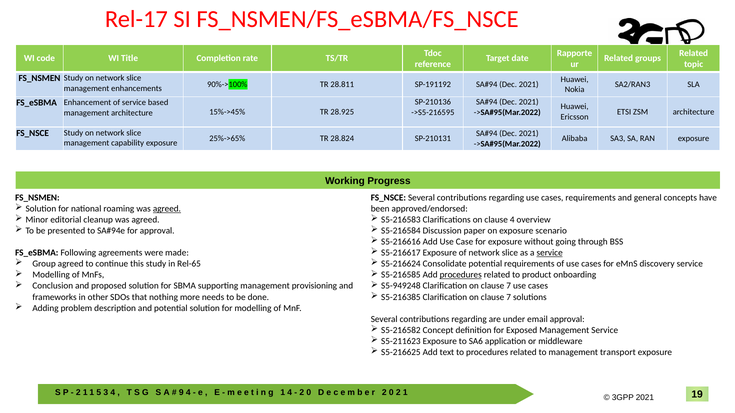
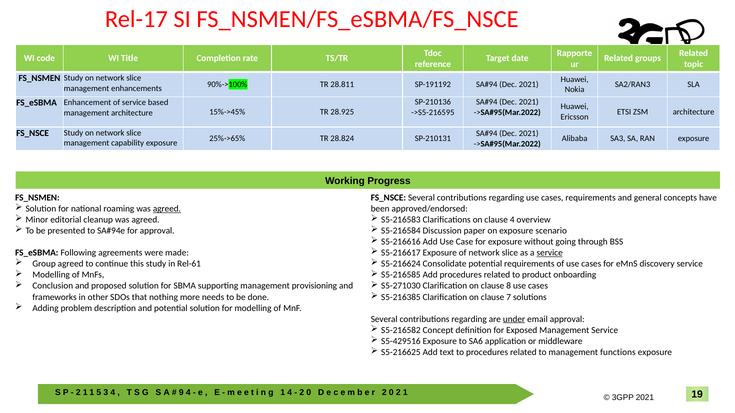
Rel-65: Rel-65 -> Rel-61 (189, 264)
procedures underline: present -> none (461, 275)
S5-949248: S5-949248 -> S5-271030 (401, 286)
7: 7 -> 8 (509, 286)
under underline: none -> present (514, 319)
S5-211623: S5-211623 -> S5-429516 (401, 341)
transport: transport -> functions (618, 352)
